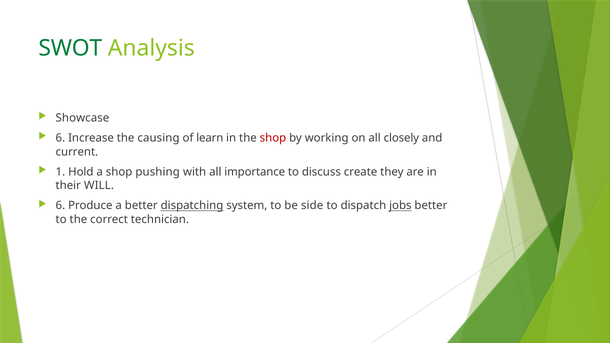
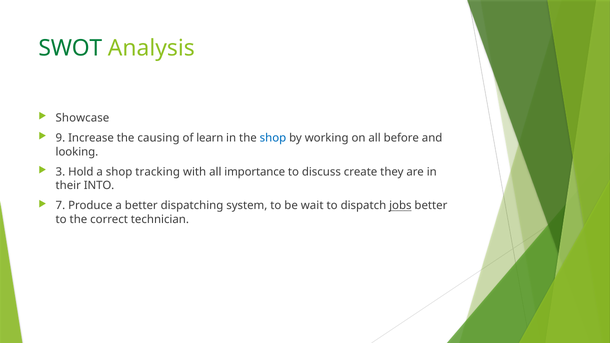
6: 6 -> 9 (60, 138)
shop colour: red -> blue (273, 138)
closely: closely -> before (401, 138)
current: current -> looking (77, 152)
1: 1 -> 3 (60, 172)
pushing: pushing -> tracking (158, 172)
WILL: WILL -> INTO (99, 186)
6: 6 -> 7 (60, 206)
dispatching underline: present -> none (192, 206)
side: side -> wait (312, 206)
